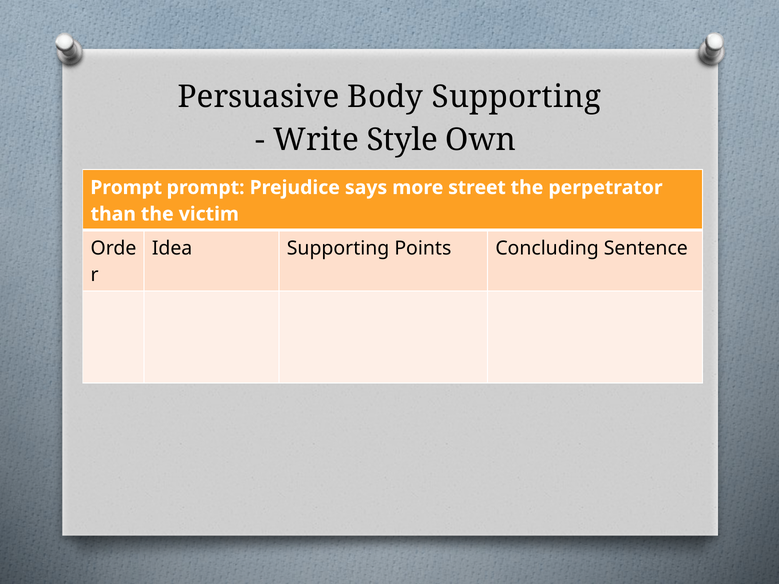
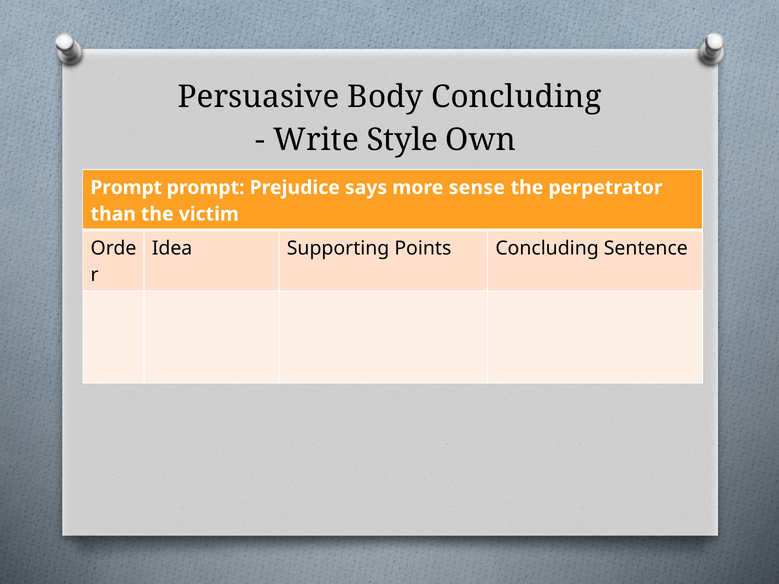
Body Supporting: Supporting -> Concluding (516, 97)
street: street -> sense (477, 188)
